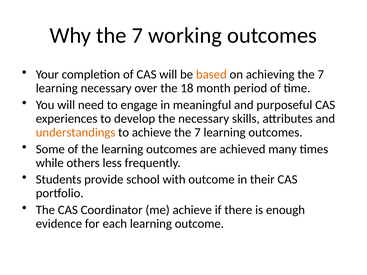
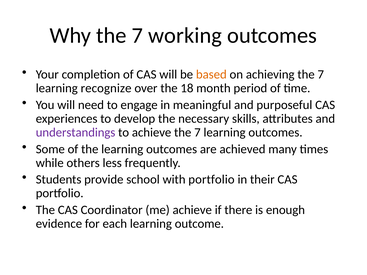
learning necessary: necessary -> recognize (106, 88)
understandings colour: orange -> purple (76, 133)
with outcome: outcome -> portfolio (211, 180)
